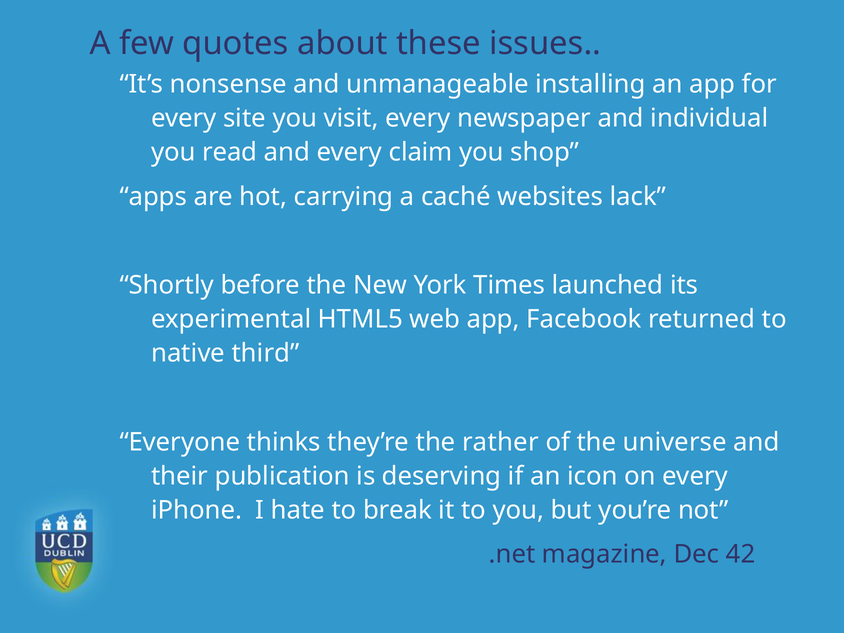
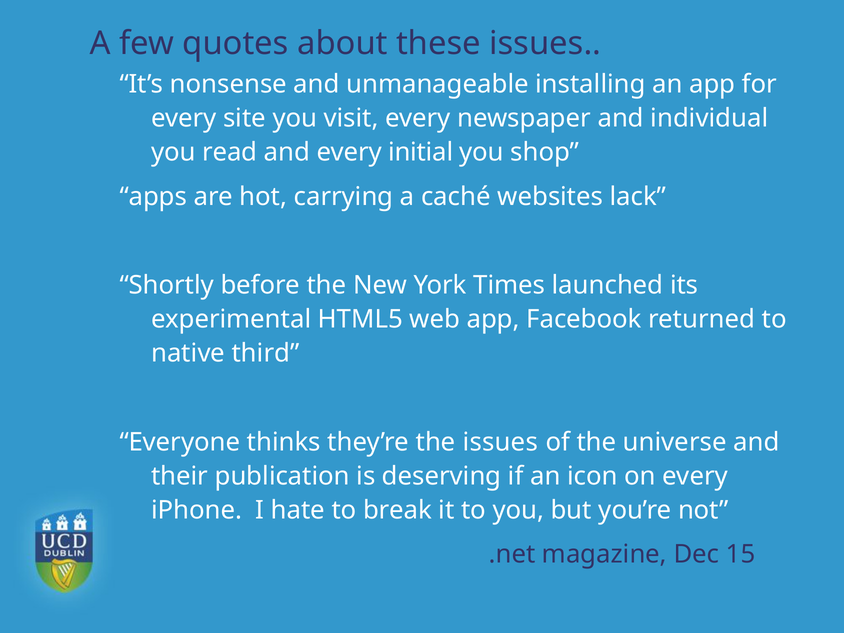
claim: claim -> initial (421, 152)
the rather: rather -> issues (500, 442)
42: 42 -> 15 (741, 554)
